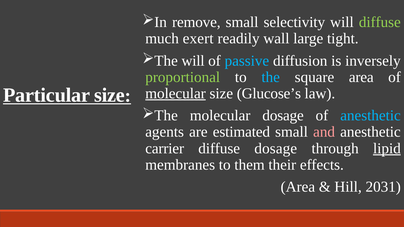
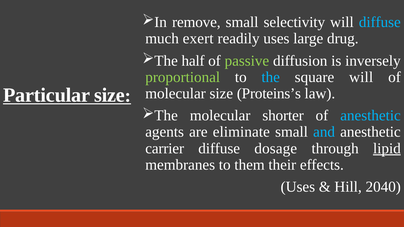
diffuse colour: light green -> light blue (380, 22)
readily wall: wall -> uses (276, 39)
tight: tight -> drug (343, 39)
will: will -> half (193, 61)
passive colour: light blue -> light green (247, 61)
square area: area -> will (361, 77)
molecular underline: present -> none (176, 94)
Glucose’s: Glucose’s -> Proteins’s (269, 94)
molecular dosage: dosage -> shorter (283, 116)
estimated: estimated -> eliminate (241, 132)
and colour: pink -> light blue (324, 132)
Area: Area -> Uses (298, 187)
2031: 2031 -> 2040 (383, 187)
